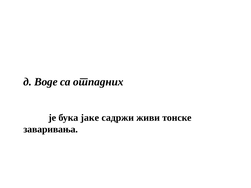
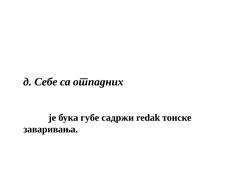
Воде: Воде -> Себе (46, 82)
јаке: јаке -> губе (90, 118)
живи: живи -> redak (148, 118)
